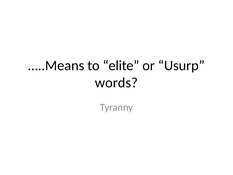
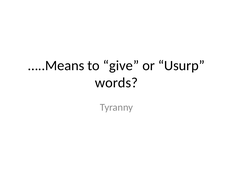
elite: elite -> give (121, 65)
